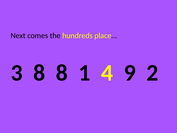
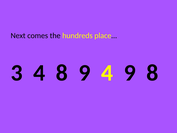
3 8: 8 -> 4 (39, 73)
8 1: 1 -> 9 (84, 73)
9 2: 2 -> 8 (152, 73)
